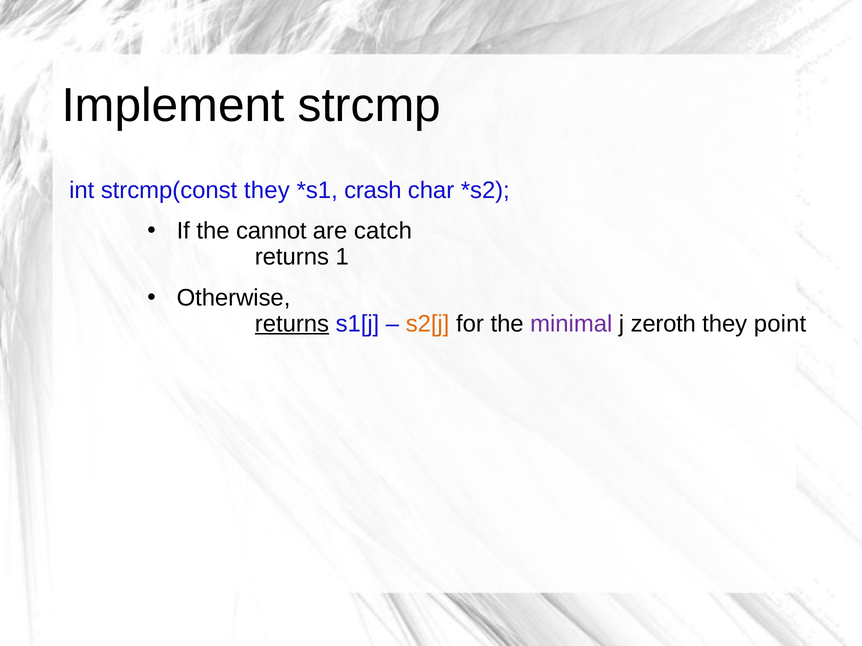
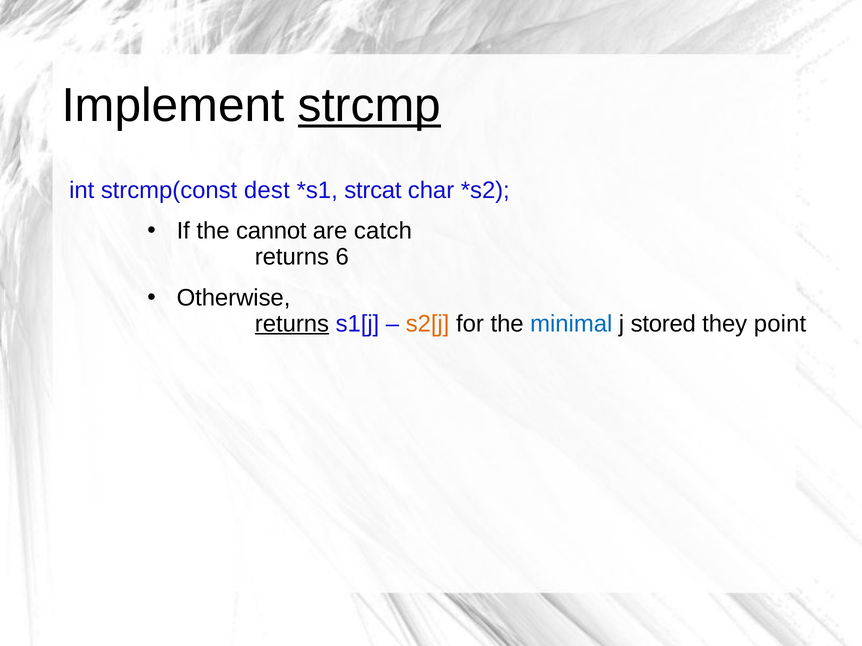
strcmp underline: none -> present (369, 106)
strcmp(const they: they -> dest (267, 190)
crash: crash -> strcat (373, 190)
1: 1 -> 6 (342, 257)
minimal colour: purple -> blue (571, 324)
zeroth: zeroth -> stored (663, 324)
